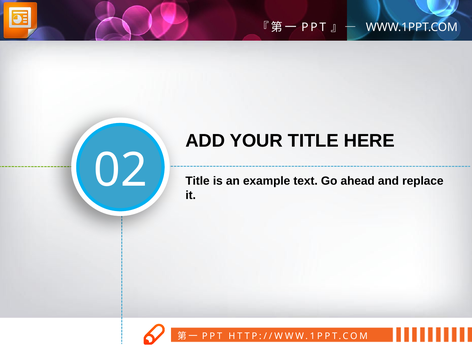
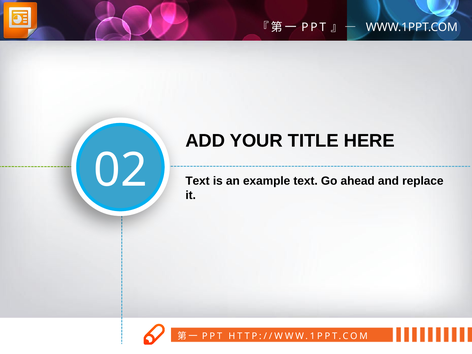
Title: Title -> Text (198, 181)
